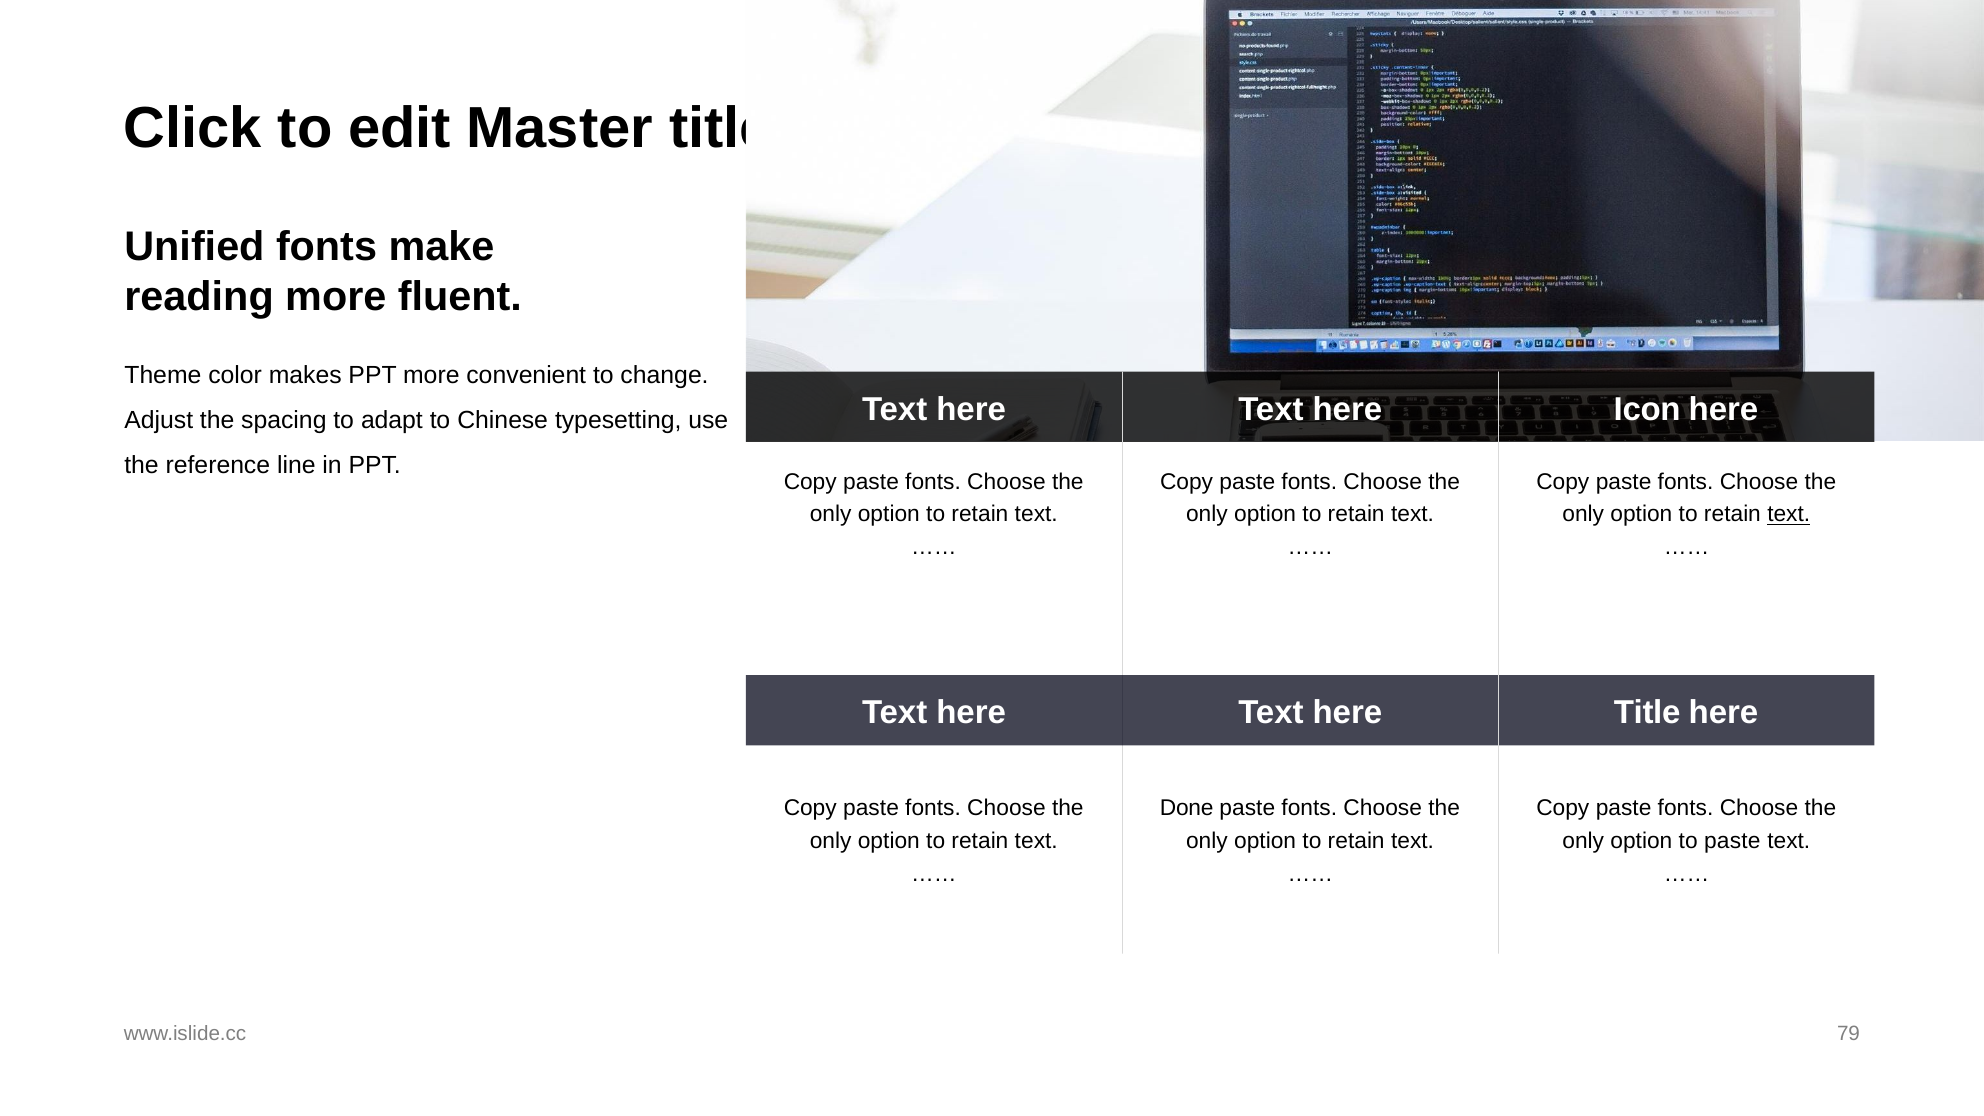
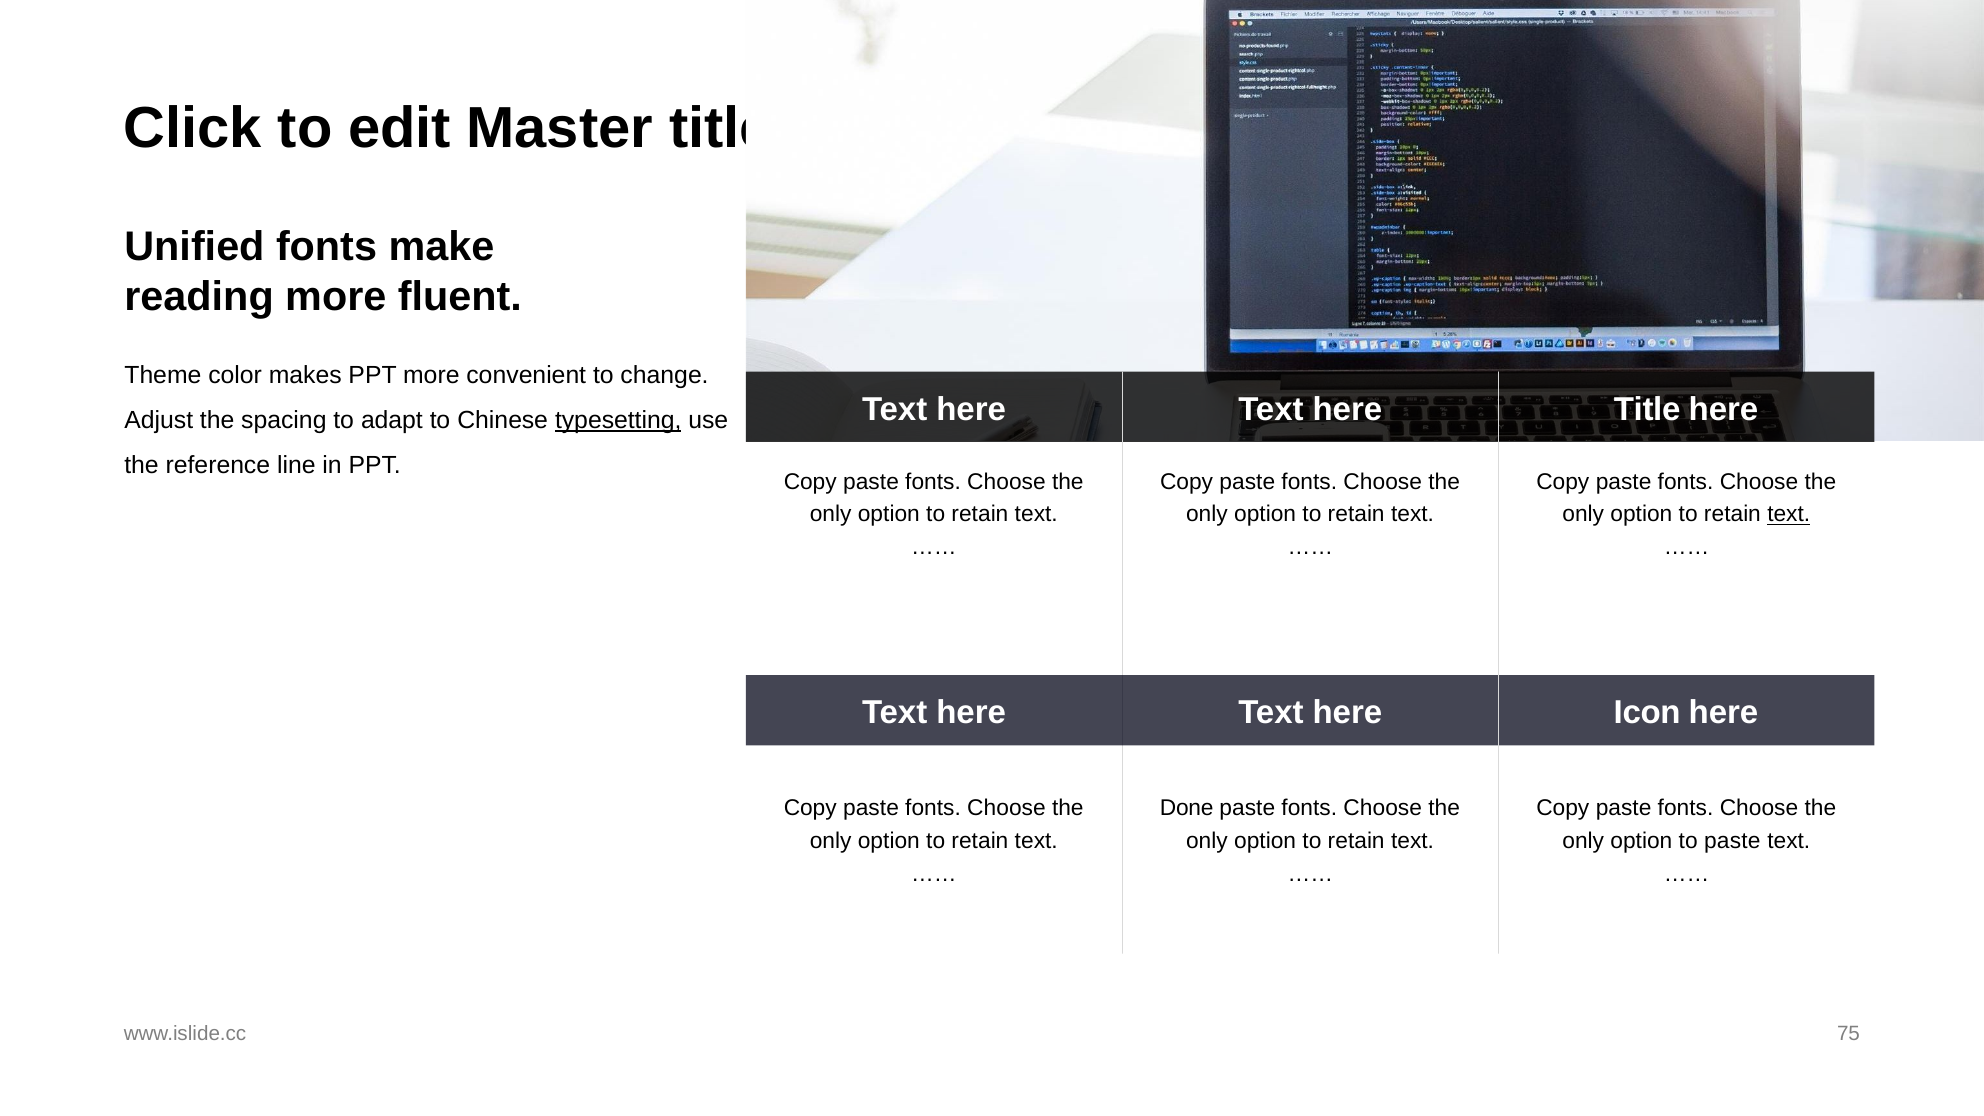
here Icon: Icon -> Title (1647, 409)
typesetting underline: none -> present (618, 420)
here Title: Title -> Icon (1647, 713)
79: 79 -> 75 (1848, 1034)
